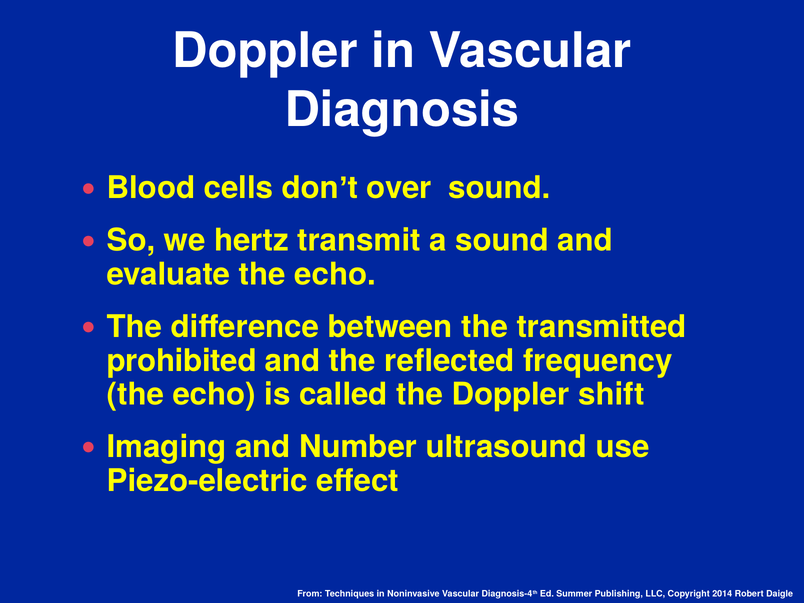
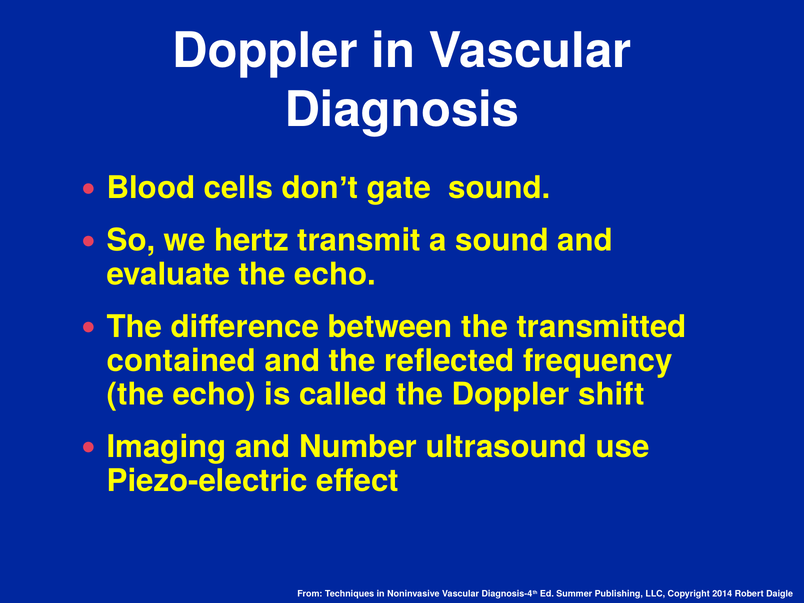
over: over -> gate (399, 188)
prohibited: prohibited -> contained (181, 361)
